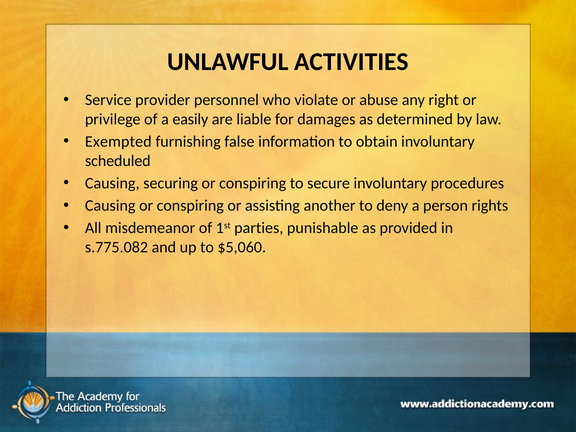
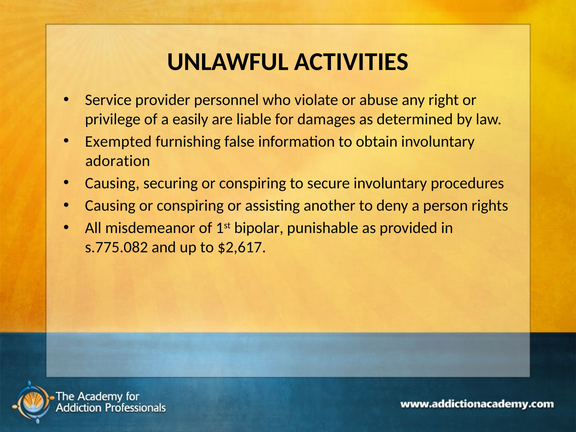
scheduled: scheduled -> adoration (118, 161)
parties: parties -> bipolar (259, 228)
$5,060: $5,060 -> $2,617 (242, 247)
